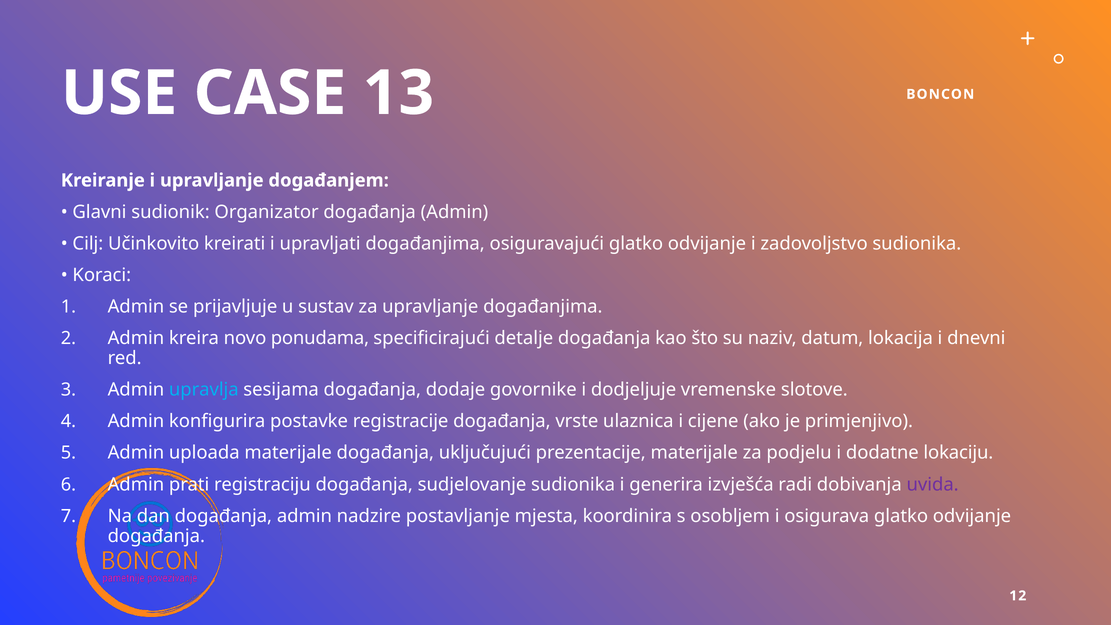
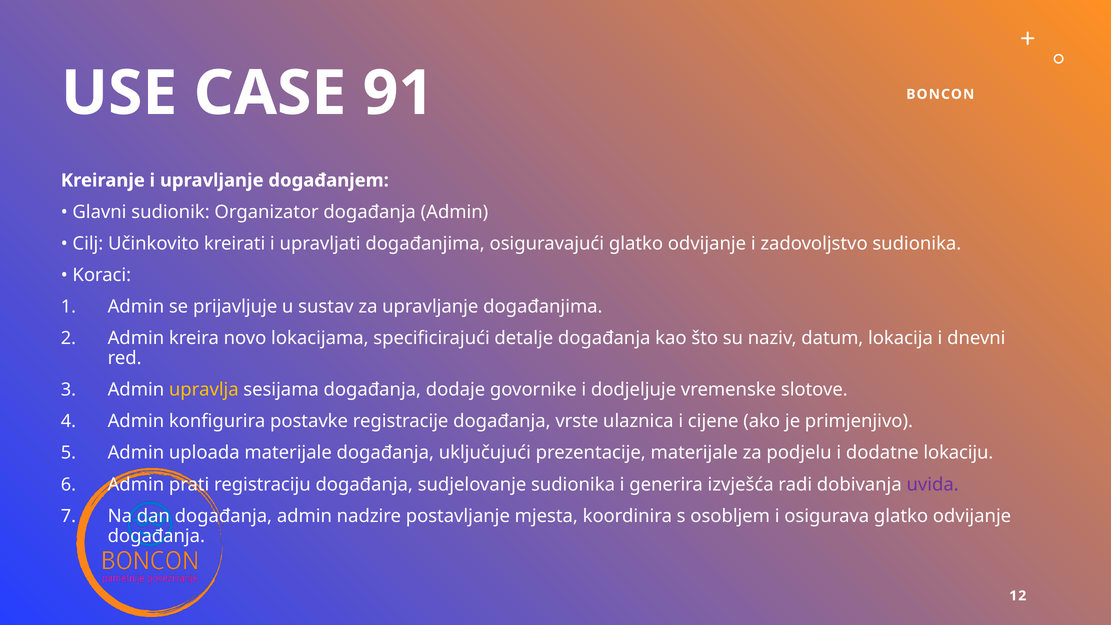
13: 13 -> 91 (398, 93)
ponudama: ponudama -> lokacijama (320, 338)
upravlja colour: light blue -> yellow (204, 390)
